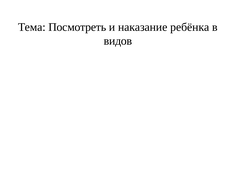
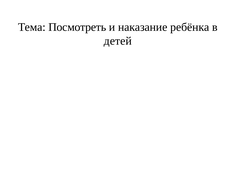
видов: видов -> детей (118, 41)
